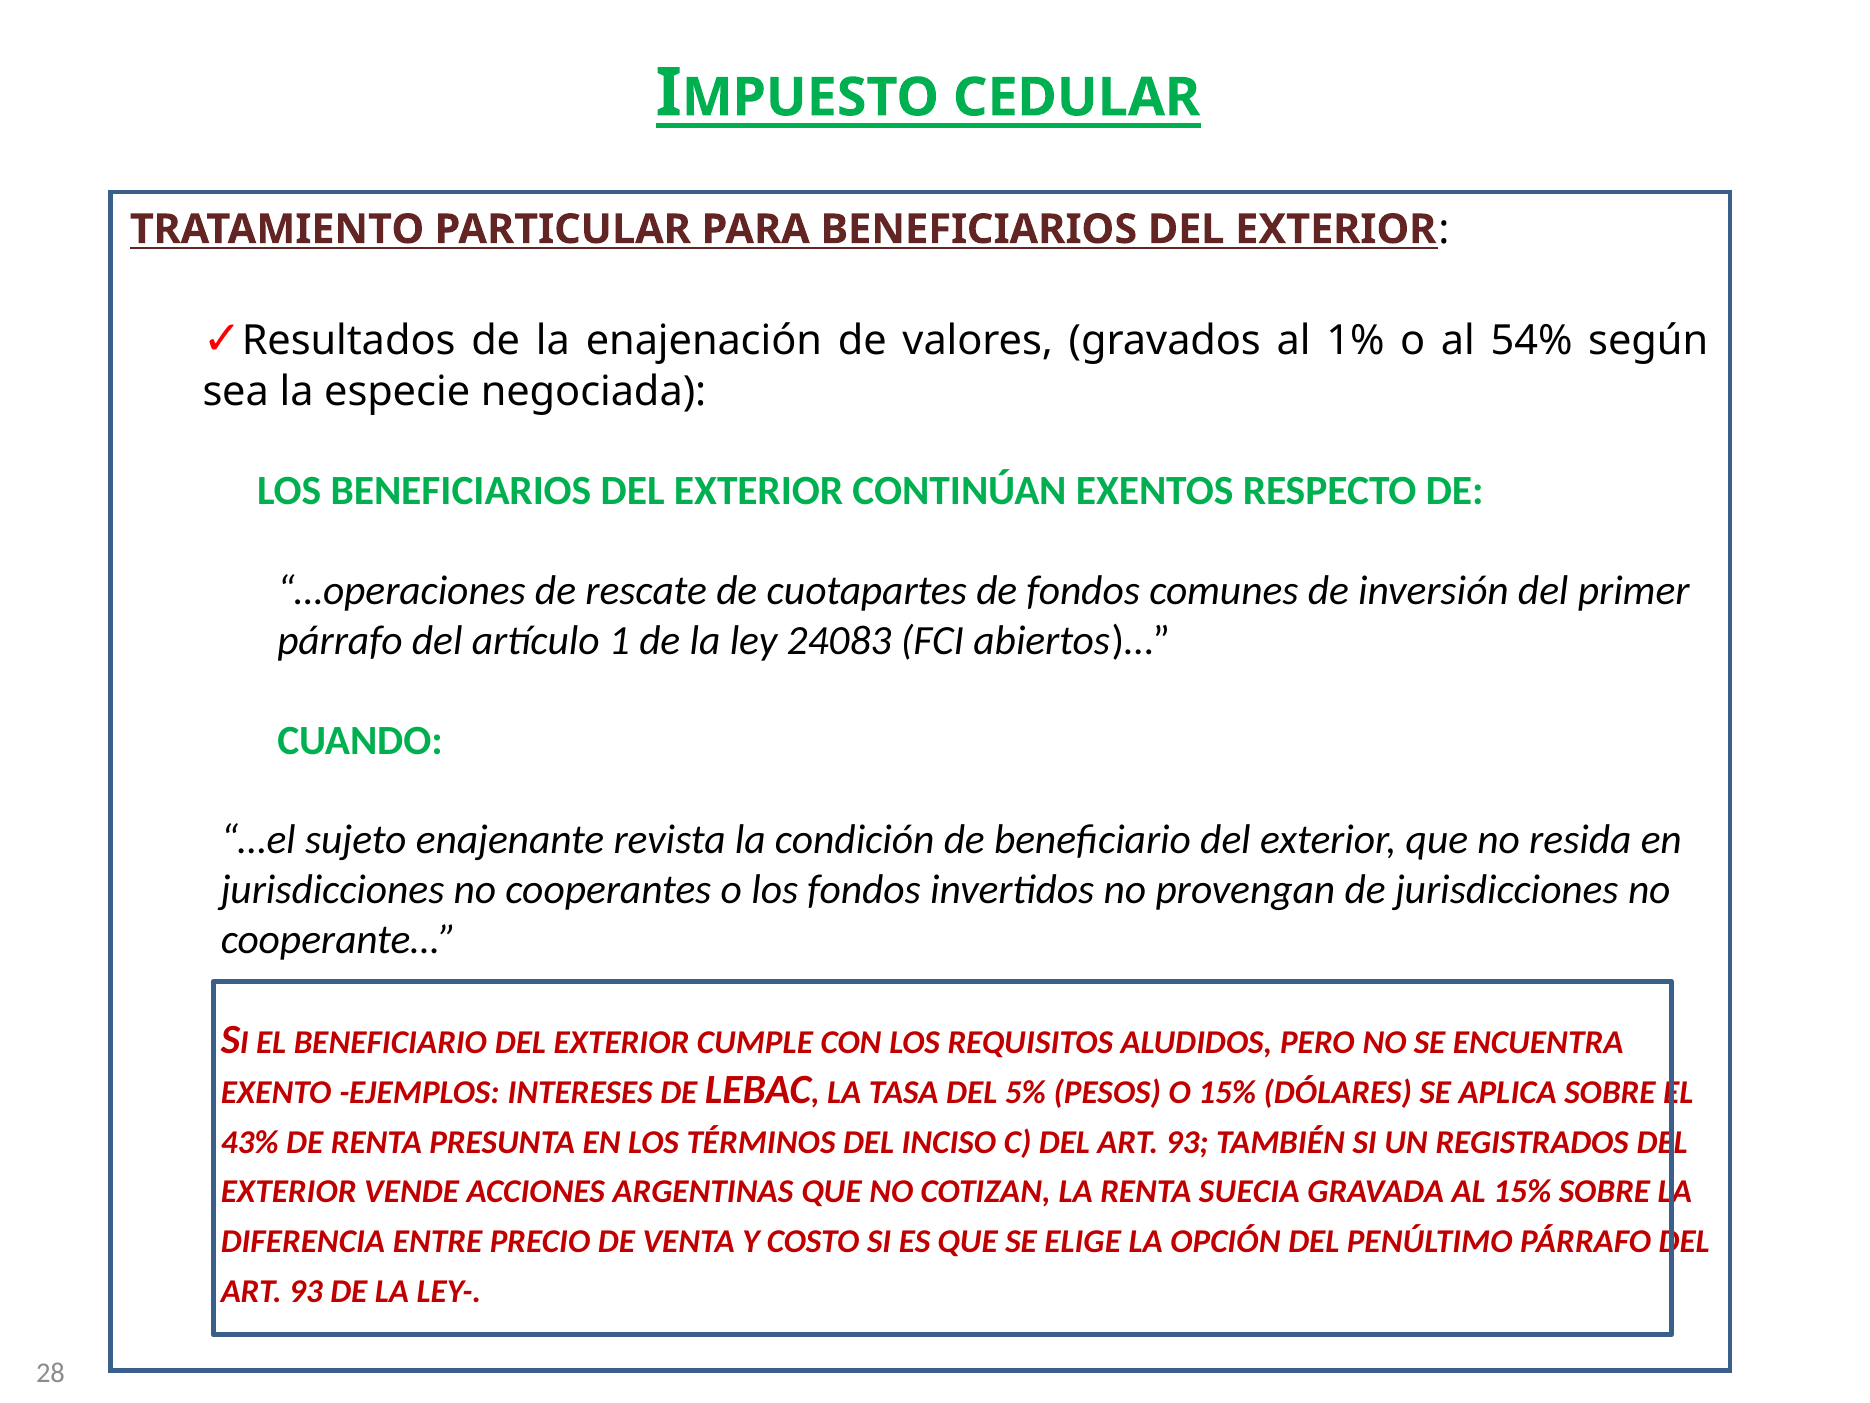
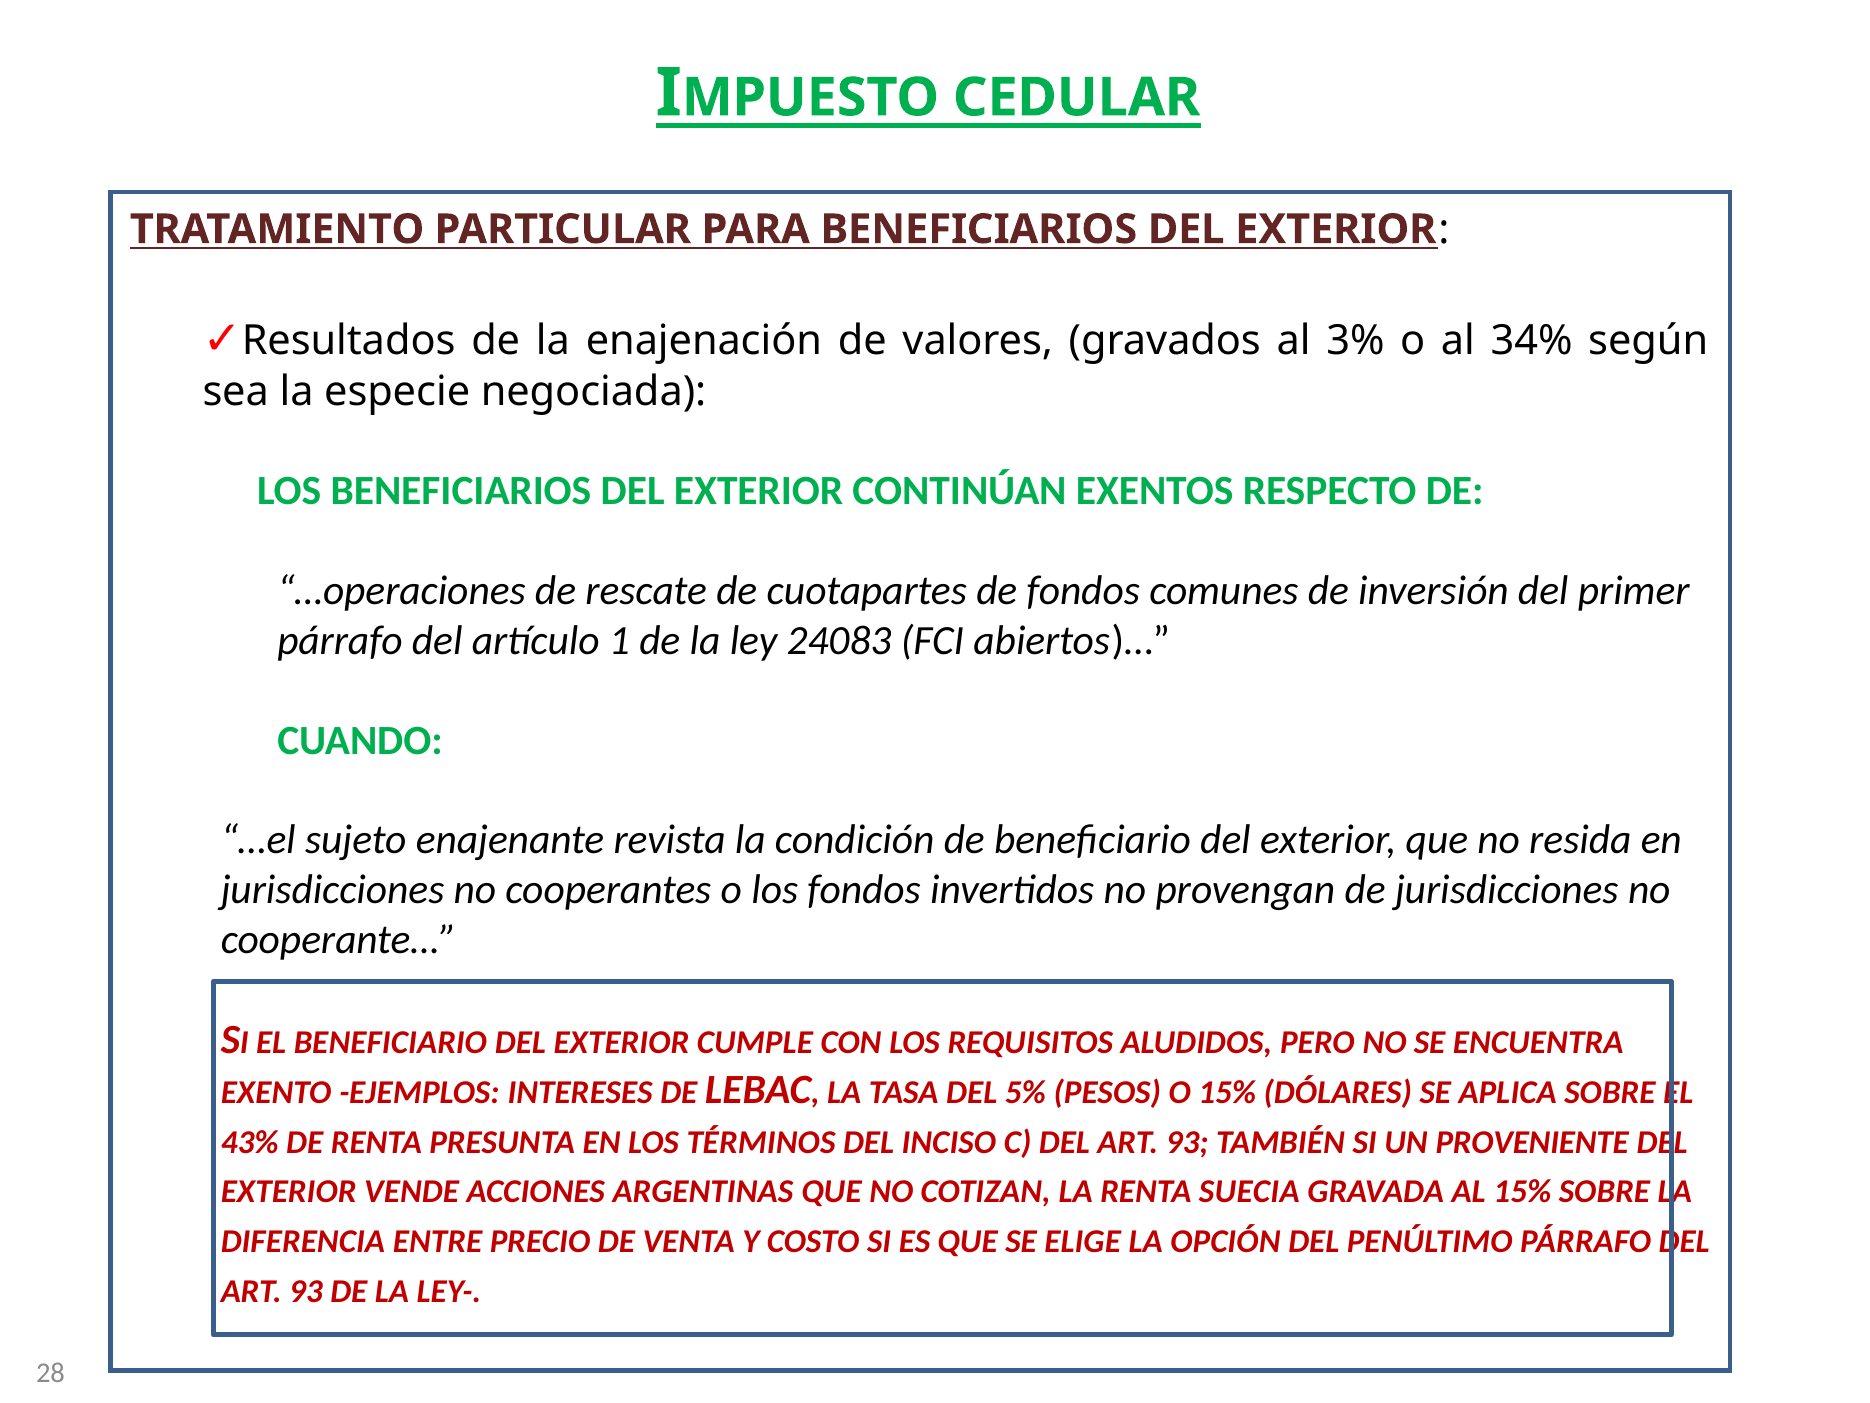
1%: 1% -> 3% (1355, 340)
54%: 54% -> 34% (1532, 340)
REGISTRADOS: REGISTRADOS -> PROVENIENTE (1532, 1142)
